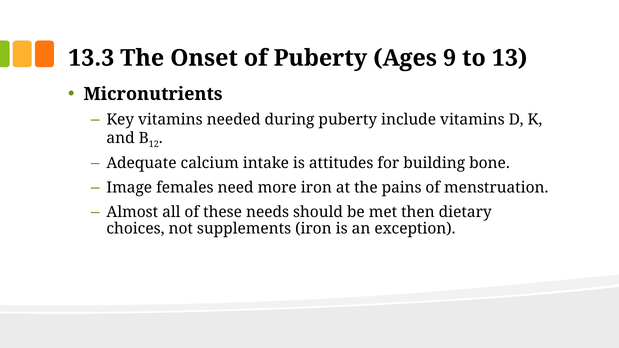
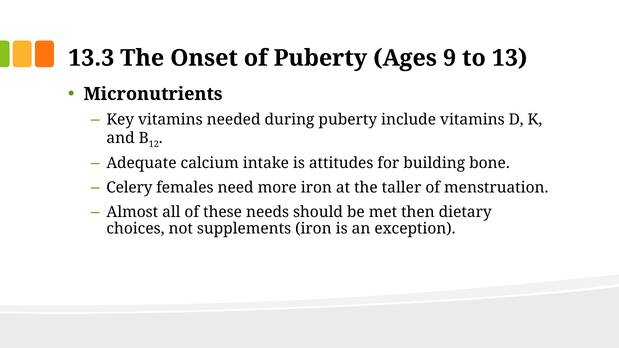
Image: Image -> Celery (129, 188)
pains: pains -> taller (402, 188)
